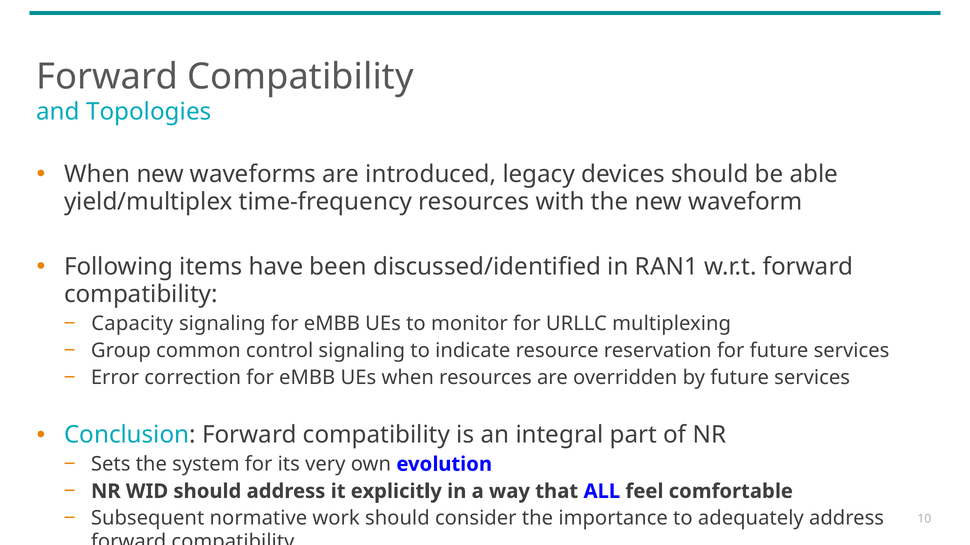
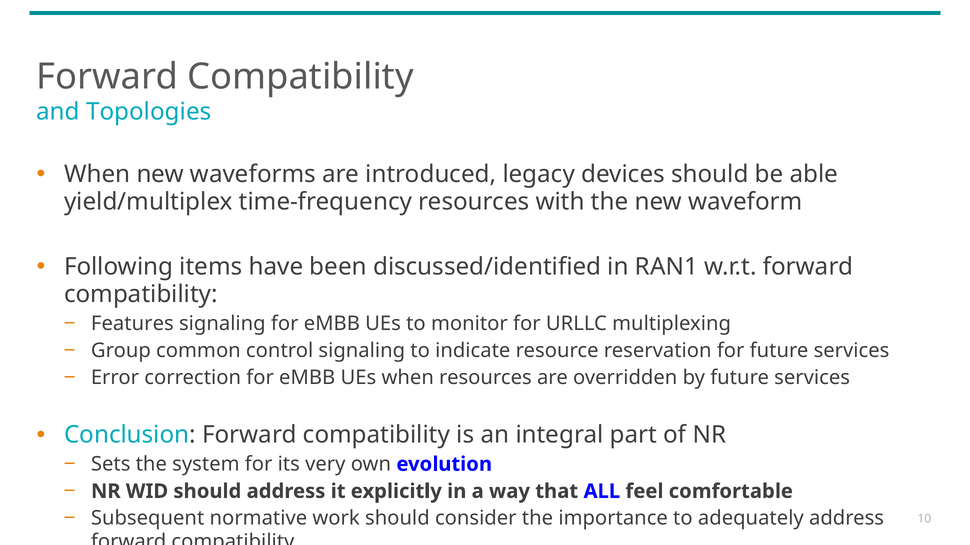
Capacity: Capacity -> Features (132, 324)
